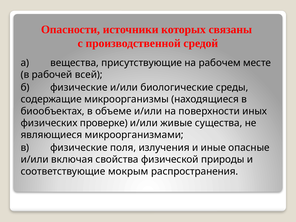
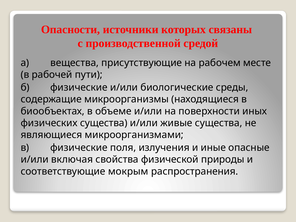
всей: всей -> пути (89, 75)
физических проверке: проверке -> существа (104, 123)
